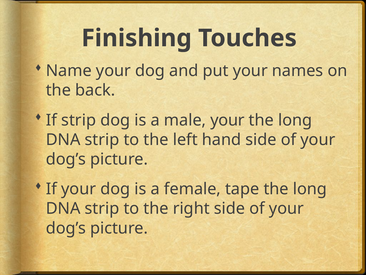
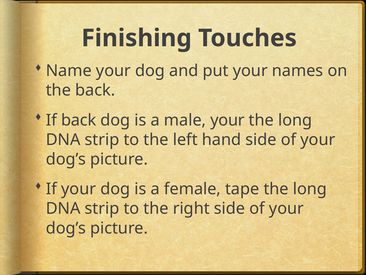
If strip: strip -> back (79, 120)
